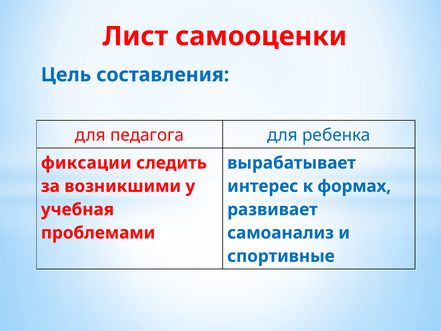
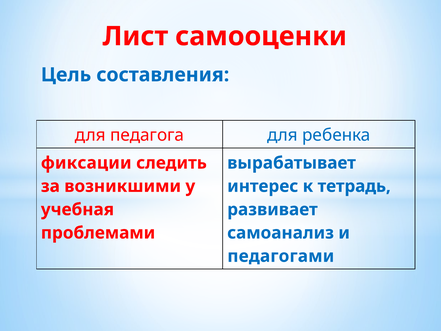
формах: формах -> тетрадь (354, 186)
спортивные: спортивные -> педагогами (281, 256)
